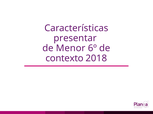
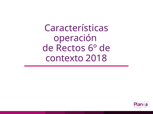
presentar: presentar -> operación (75, 38)
Menor: Menor -> Rectos (71, 48)
